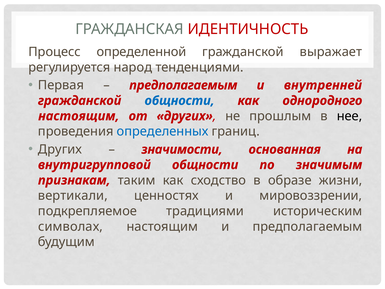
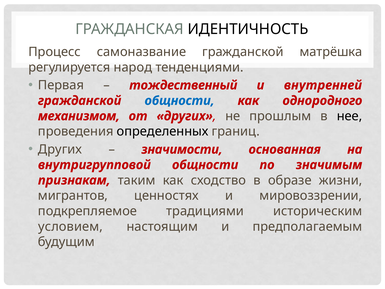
ИДЕНТИЧНОСТЬ colour: red -> black (248, 29)
определенной: определенной -> самоназвание (141, 52)
выражает: выражает -> матрёшка (331, 52)
предполагаемым: предполагаемым -> тождественный (183, 85)
настоящим: настоящим -> механизмом (79, 116)
определенных colour: blue -> black (163, 131)
вертикали: вертикали -> мигрантов (73, 196)
символах: символах -> условием (71, 226)
